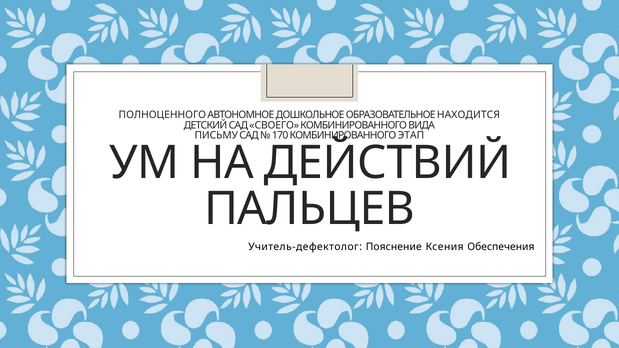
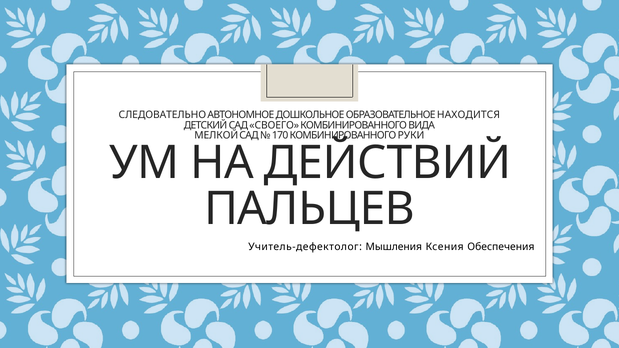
ПОЛНОЦЕННОГО: ПОЛНОЦЕННОГО -> СЛЕДОВАТЕЛЬНО (162, 115)
ПИСЬМУ: ПИСЬМУ -> МЕЛКОЙ (216, 136)
ЭТАП: ЭТАП -> РУКИ (411, 136)
Пояснение: Пояснение -> Мышления (394, 247)
